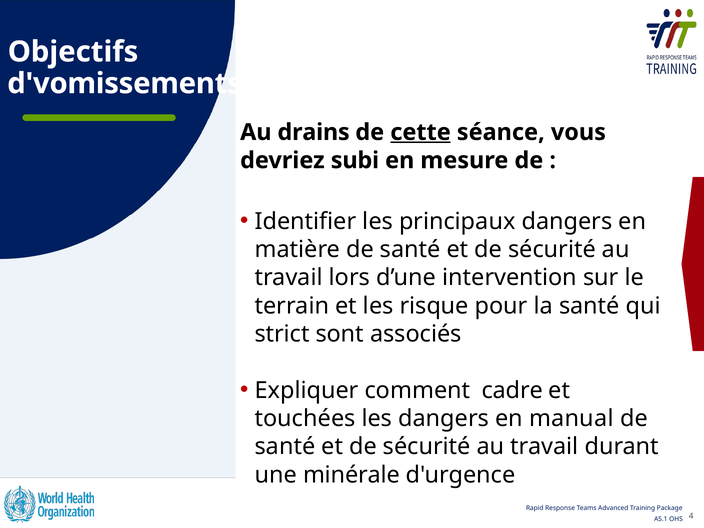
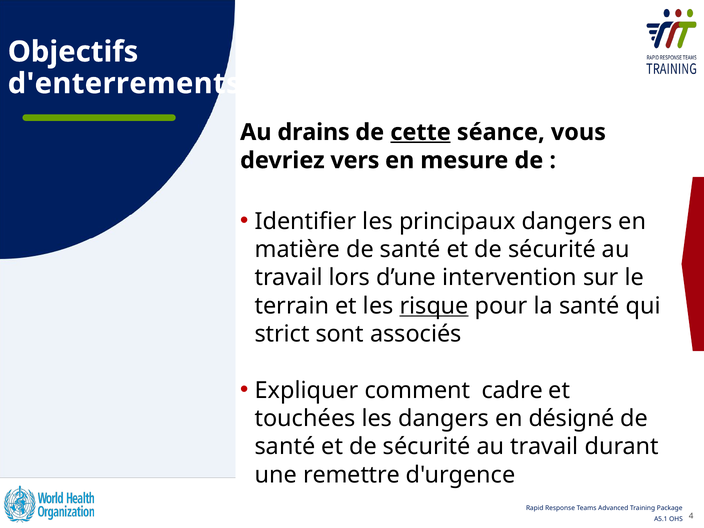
d'vomissements: d'vomissements -> d'enterrements (124, 84)
subi: subi -> vers (355, 160)
risque underline: none -> present (434, 306)
manual: manual -> désigné (572, 419)
minérale: minérale -> remettre (351, 475)
